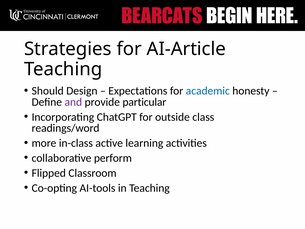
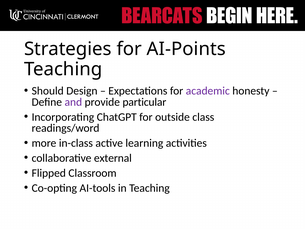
AI-Article: AI-Article -> AI-Points (186, 49)
academic colour: blue -> purple (208, 91)
perform: perform -> external (113, 158)
